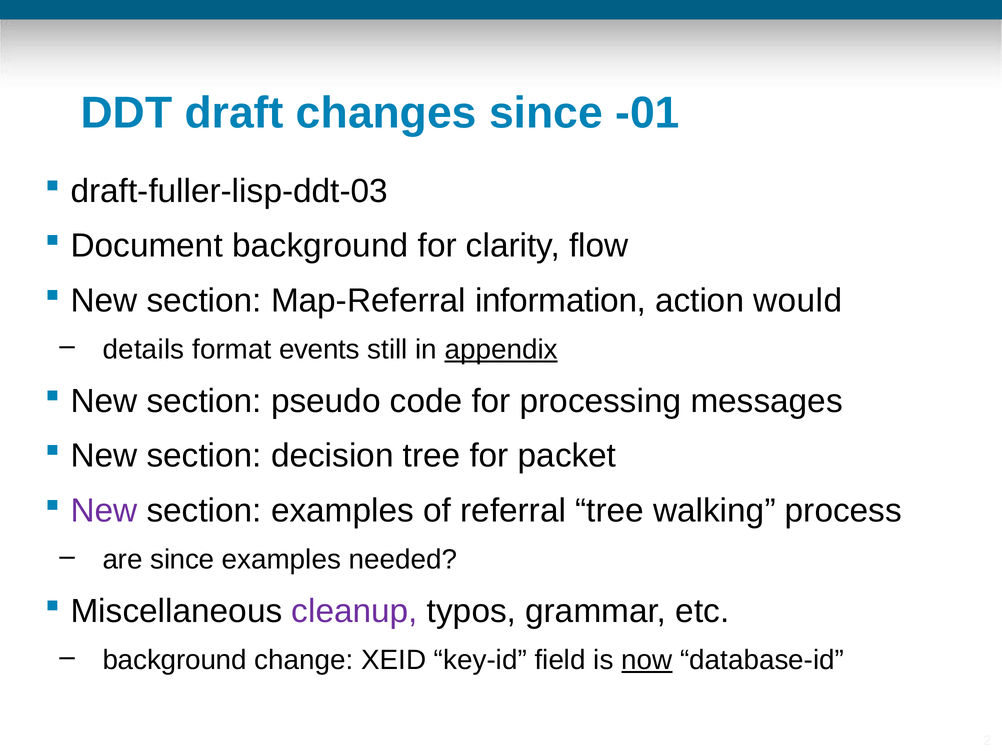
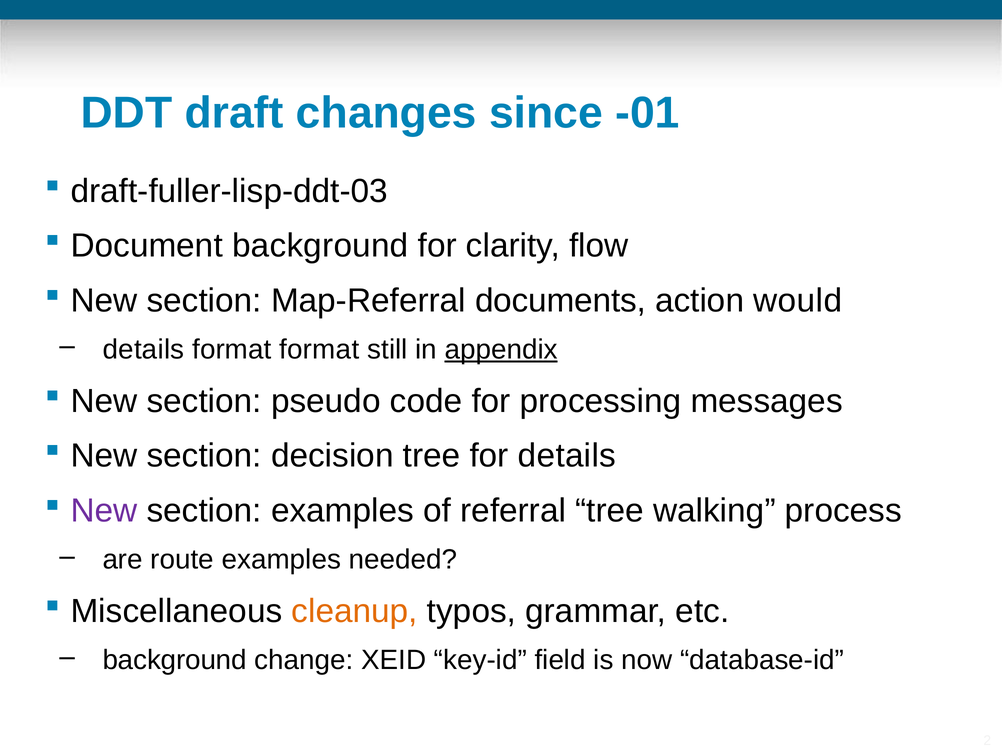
information: information -> documents (561, 300)
format events: events -> format (319, 349)
for packet: packet -> details (567, 456)
are since: since -> route (182, 559)
cleanup colour: purple -> orange (355, 611)
now underline: present -> none (647, 660)
